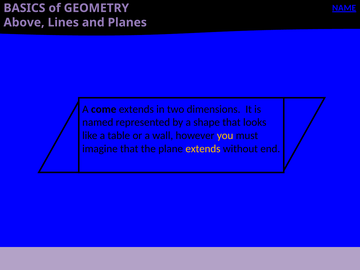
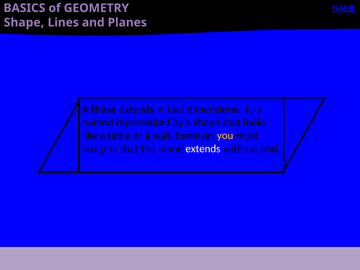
Above: Above -> Shape (24, 22)
come: come -> these (104, 109)
extends colour: yellow -> white (203, 149)
